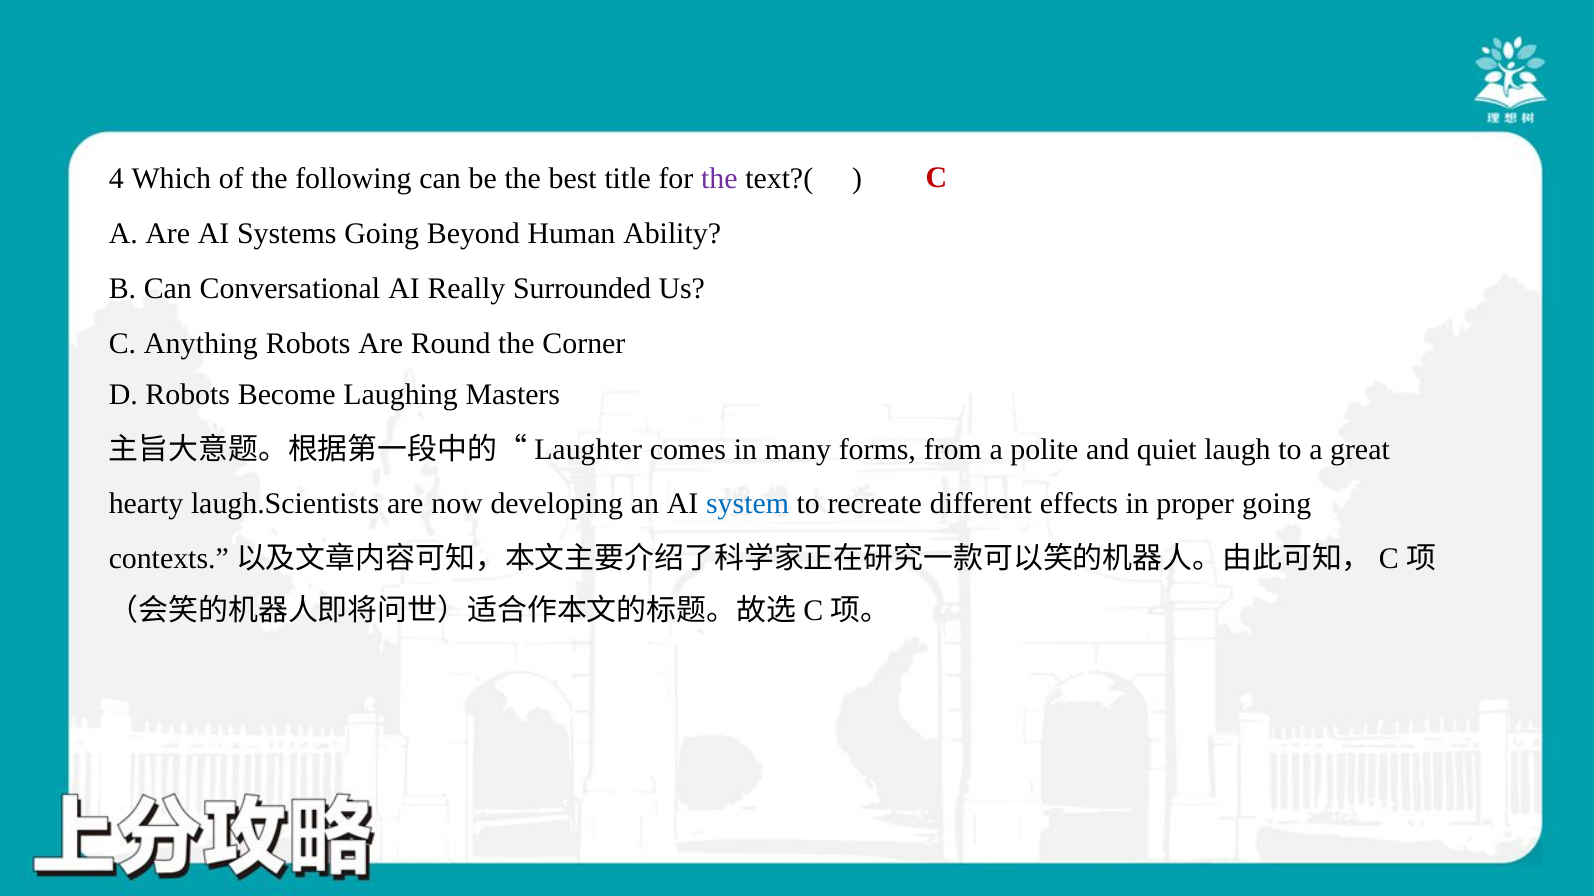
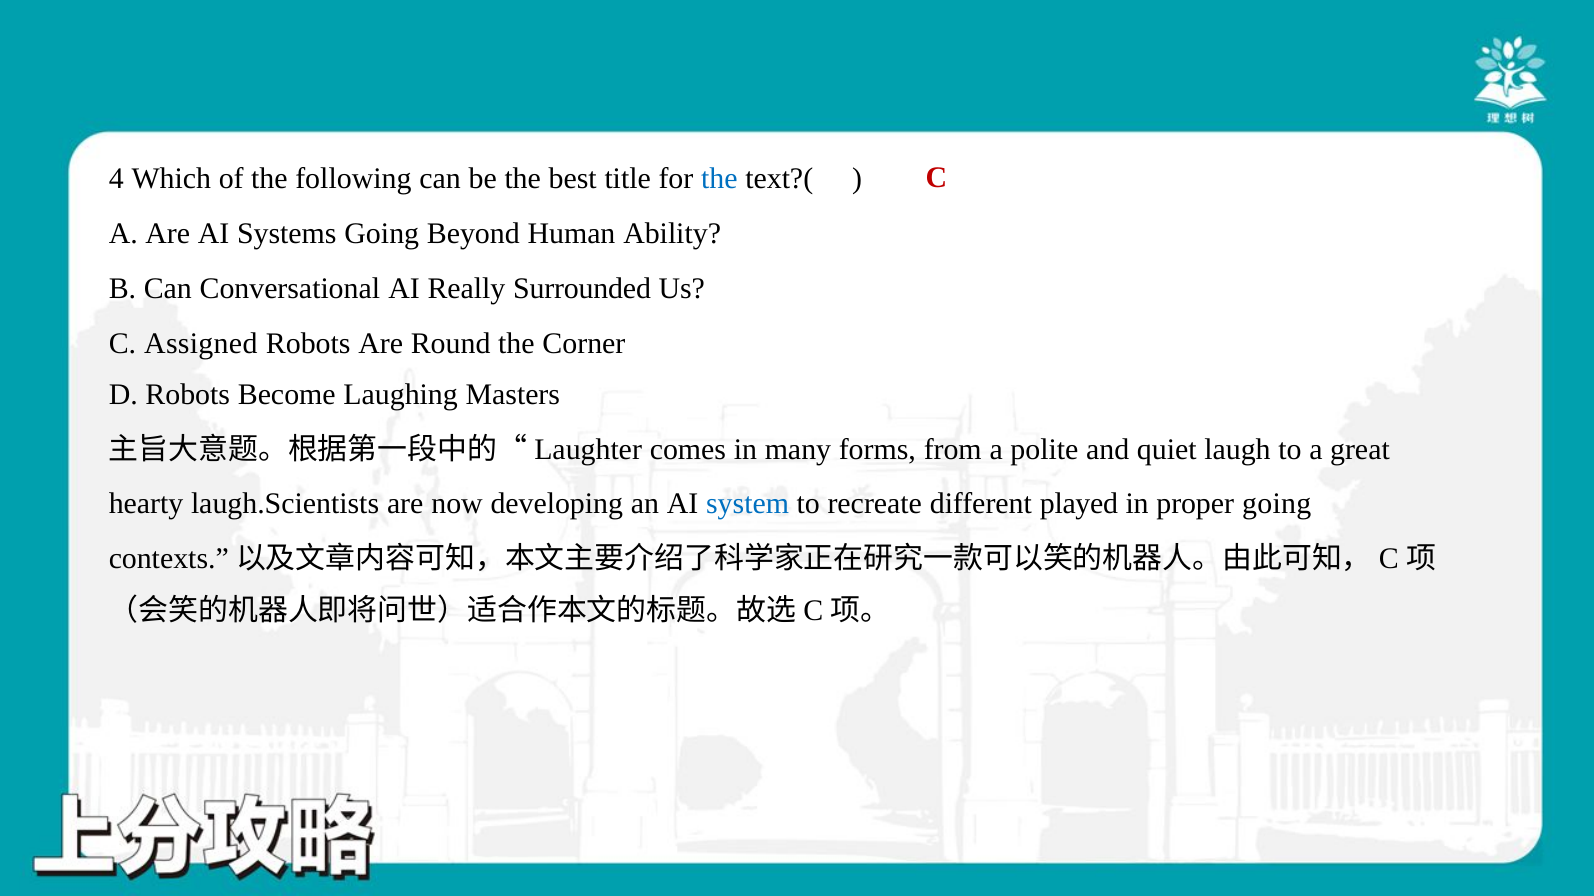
the colour: purple -> blue (719, 178)
Anything: Anything -> Assigned (201, 343)
effects: effects -> played (1079, 504)
